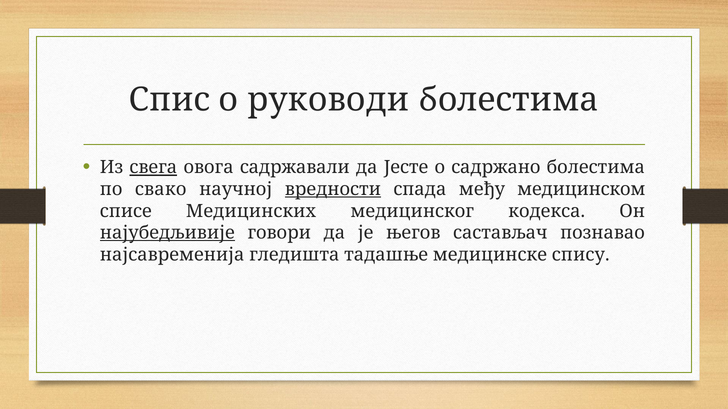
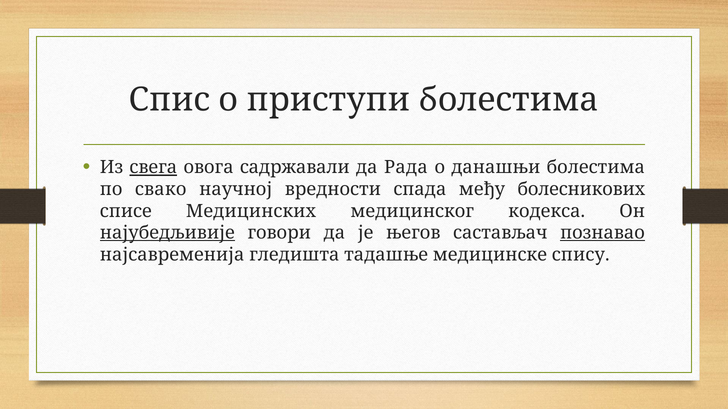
руководи: руководи -> приступи (328, 100)
Јесте: Јесте -> Рада (406, 168)
садржано: садржано -> данашњи (496, 168)
вредности underline: present -> none (333, 189)
медицинском: медицинском -> болесникових (581, 189)
познавао underline: none -> present (603, 233)
